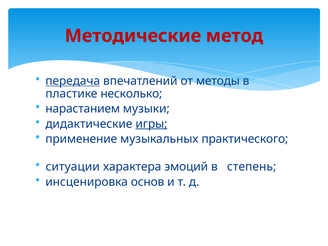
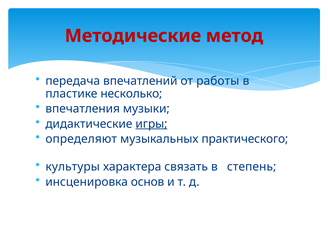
передача underline: present -> none (73, 81)
методы: методы -> работы (218, 81)
нарастанием: нарастанием -> впечатления (83, 109)
применение: применение -> определяют (81, 139)
ситуации: ситуации -> культуры (73, 167)
эмоций: эмоций -> связать (186, 167)
